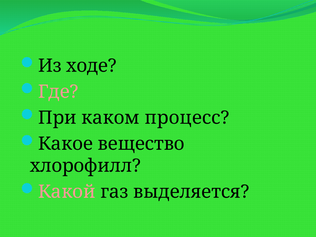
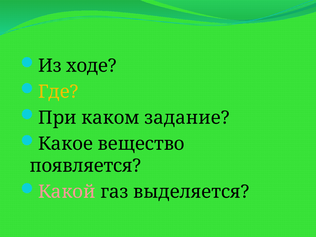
Где colour: pink -> yellow (58, 92)
процесс: процесс -> задание (187, 118)
хлорофилл: хлорофилл -> появляется (85, 166)
